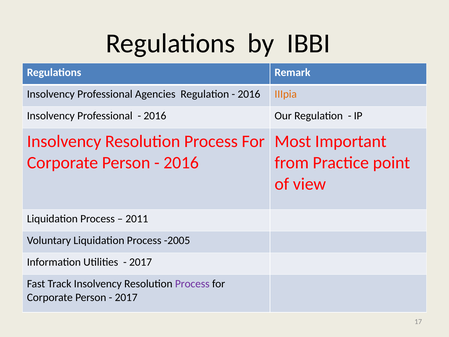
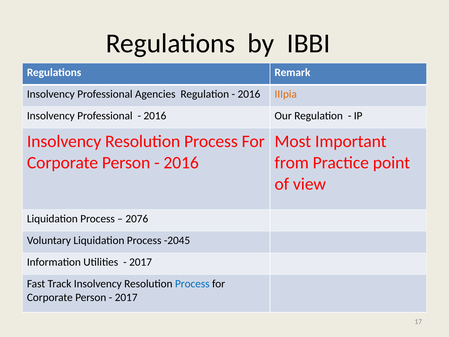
2011: 2011 -> 2076 (137, 219)
-2005: -2005 -> -2045 (177, 240)
Process colour: purple -> blue (192, 284)
